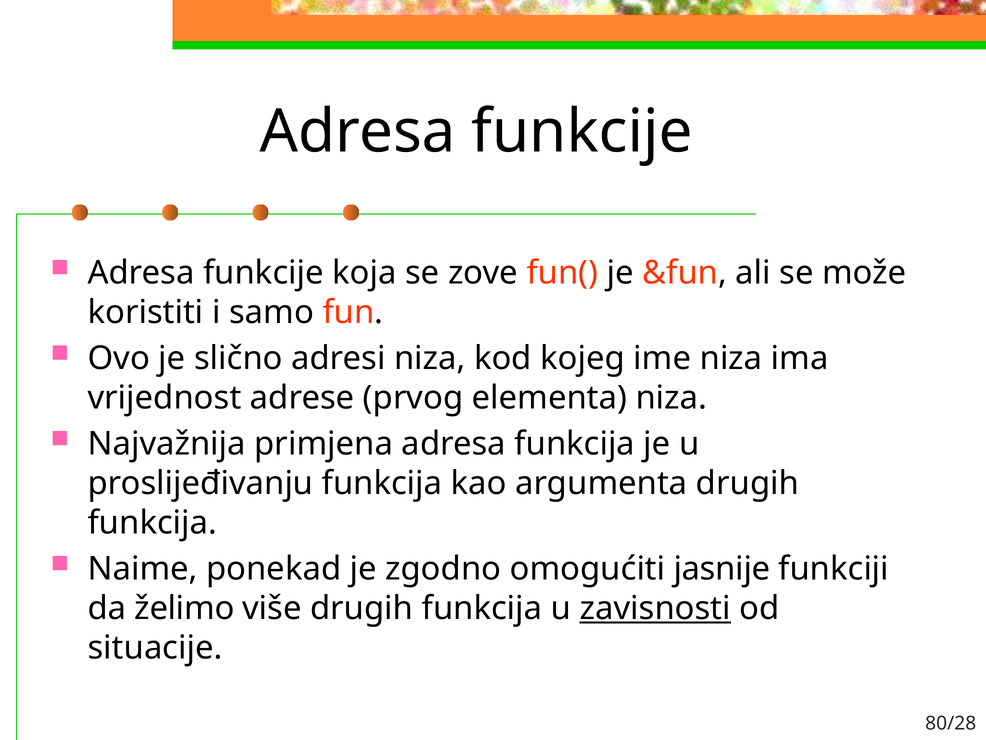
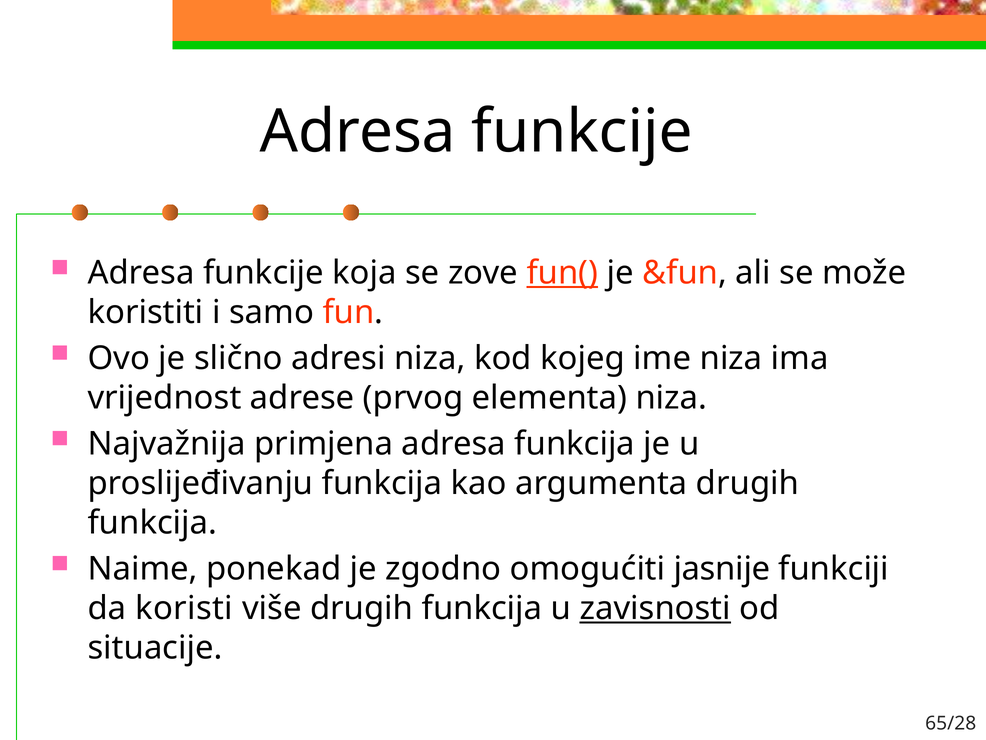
fun( underline: none -> present (562, 273)
želimo: želimo -> koristi (184, 608)
80/28: 80/28 -> 65/28 (951, 723)
